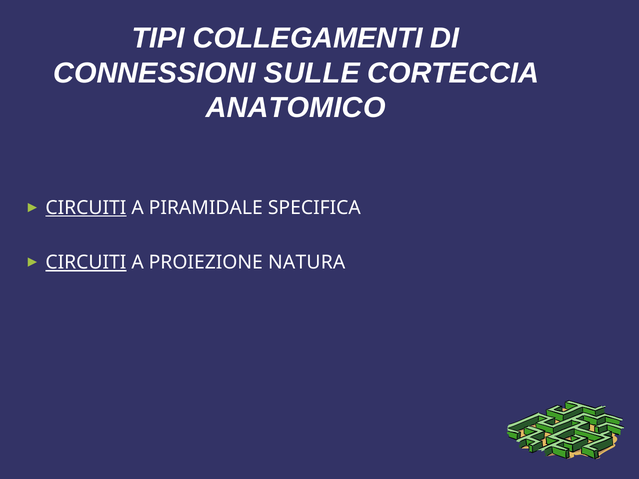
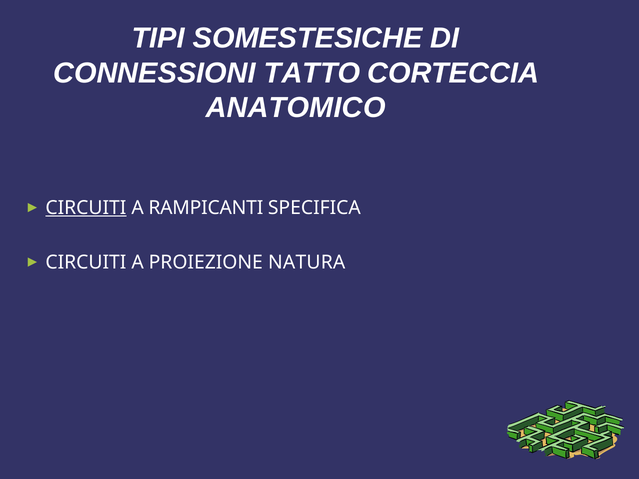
COLLEGAMENTI: COLLEGAMENTI -> SOMESTESICHE (308, 38)
SULLE: SULLE -> TATTO (312, 73)
PIRAMIDALE: PIRAMIDALE -> RAMPICANTI (206, 208)
CIRCUITI underline: present -> none (86, 262)
